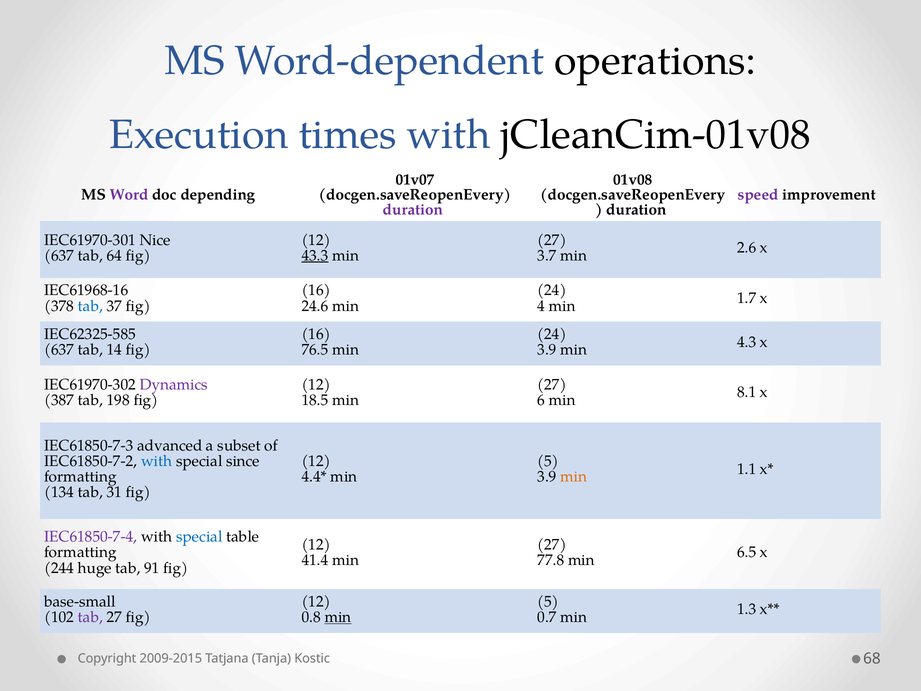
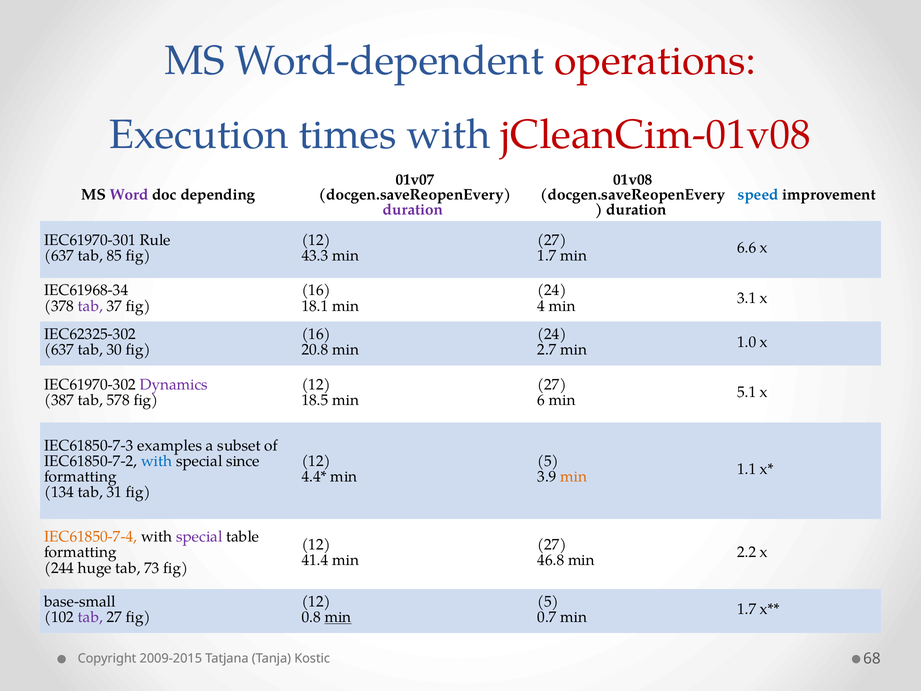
operations colour: black -> red (655, 61)
jCleanCim-01v08 colour: black -> red (656, 135)
speed colour: purple -> blue (758, 195)
Nice: Nice -> Rule (155, 240)
2.6: 2.6 -> 6.6 (747, 248)
64: 64 -> 85 (114, 255)
43.3 underline: present -> none (315, 255)
3.7: 3.7 -> 1.7 (547, 255)
IEC61968-16: IEC61968-16 -> IEC61968-34 (86, 290)
1.7: 1.7 -> 3.1 (747, 298)
tab colour: blue -> purple (90, 306)
24.6: 24.6 -> 18.1 (315, 306)
IEC62325-585: IEC62325-585 -> IEC62325-302 (90, 334)
4.3: 4.3 -> 1.0 (747, 342)
14: 14 -> 30 (114, 350)
76.5: 76.5 -> 20.8 (315, 350)
3.9: 3.9 -> 2.7 (547, 350)
8.1: 8.1 -> 5.1 (747, 392)
198: 198 -> 578 (118, 400)
advanced: advanced -> examples (170, 446)
IEC61850-7-4 colour: purple -> orange (91, 537)
special colour: blue -> purple (199, 537)
6.5: 6.5 -> 2.2 (747, 552)
77.8: 77.8 -> 46.8 (551, 560)
91: 91 -> 73 (152, 568)
1.3: 1.3 -> 1.7 (747, 609)
